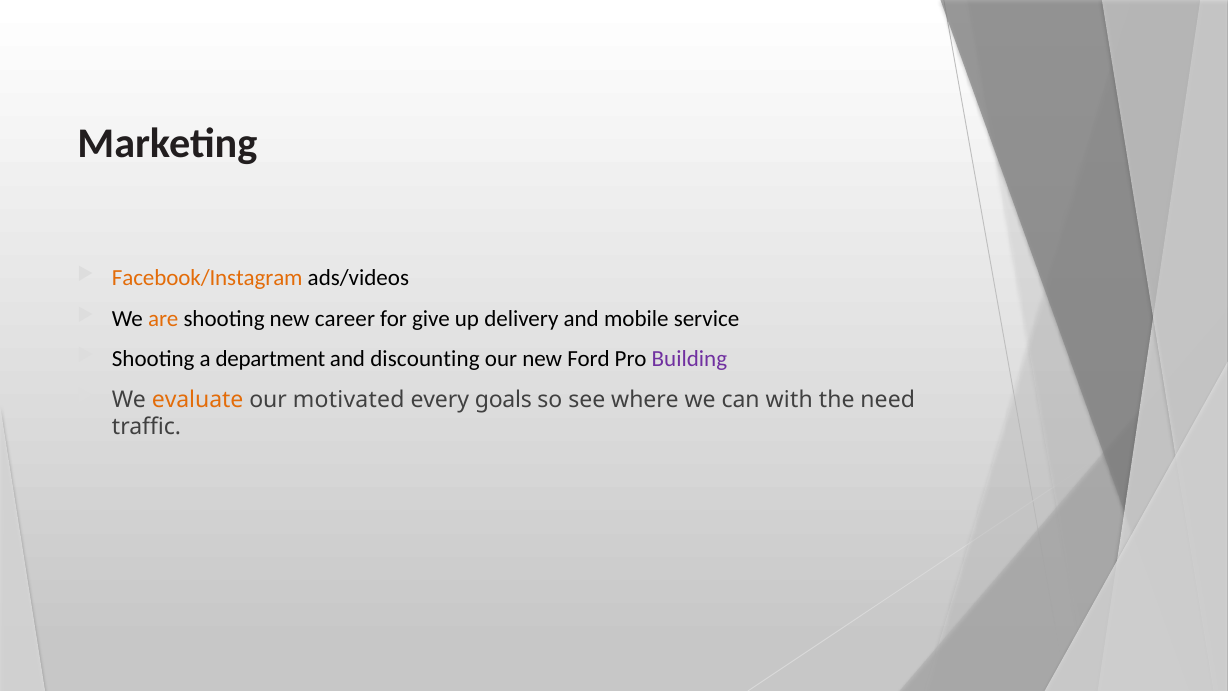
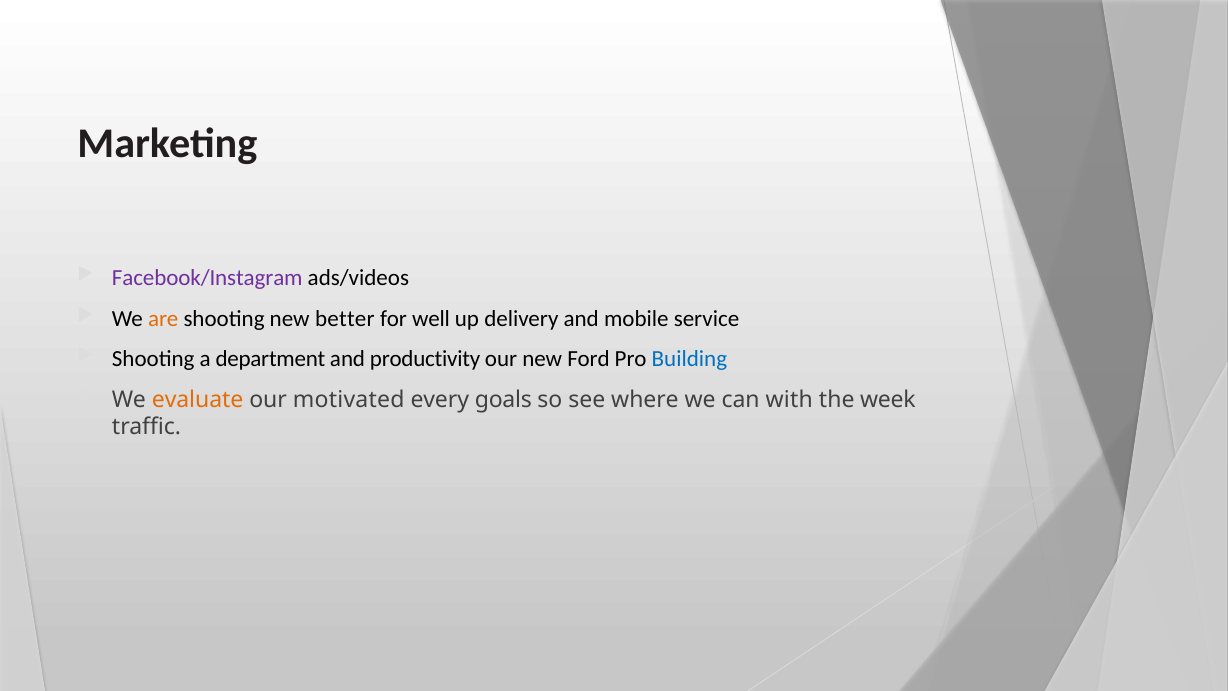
Facebook/Instagram colour: orange -> purple (207, 278)
career: career -> better (345, 319)
give: give -> well (431, 319)
discounting: discounting -> productivity (425, 359)
Building colour: purple -> blue (689, 359)
need: need -> week (888, 399)
